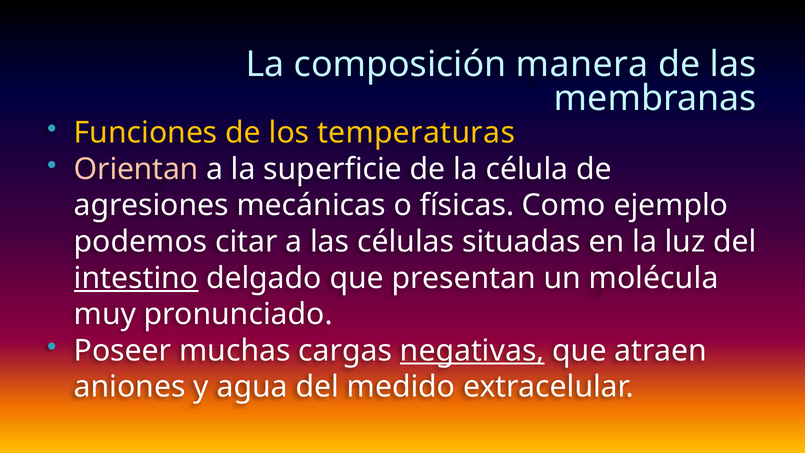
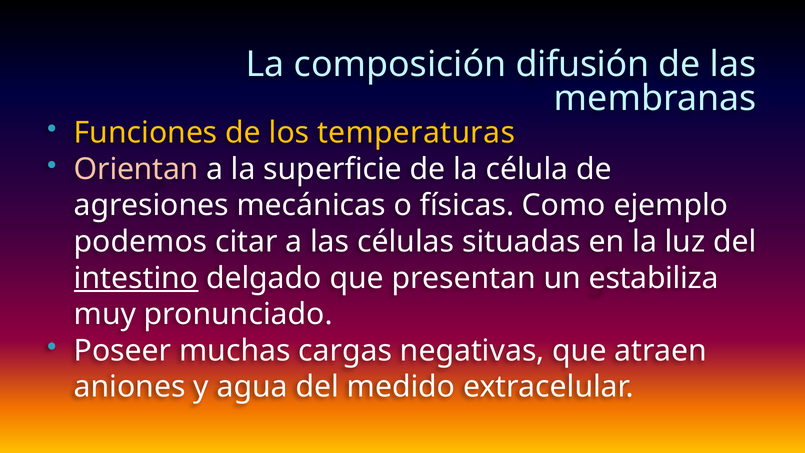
manera: manera -> difusión (582, 64)
molécula: molécula -> estabiliza (654, 278)
negativas underline: present -> none (472, 350)
